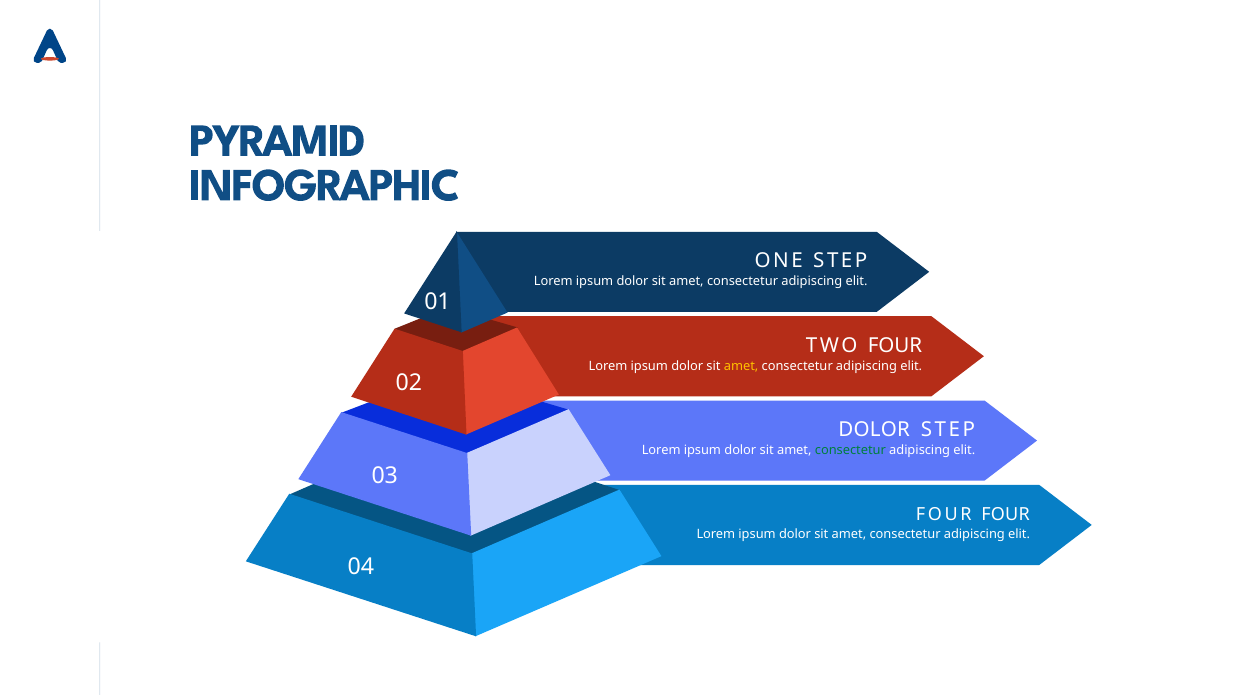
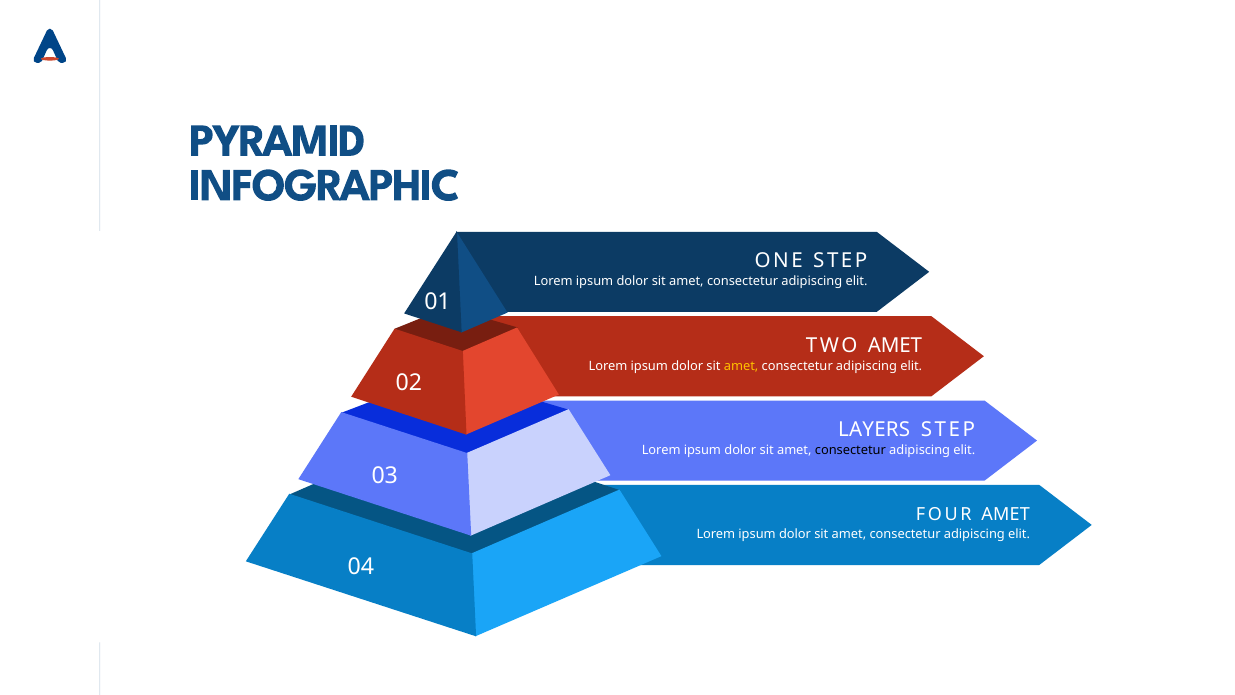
TWO FOUR: FOUR -> AMET (895, 345)
DOLOR: DOLOR -> LAYERS (874, 430)
consectetur colour: green -> black (850, 450)
FOUR FOUR: FOUR -> AMET (1006, 514)
